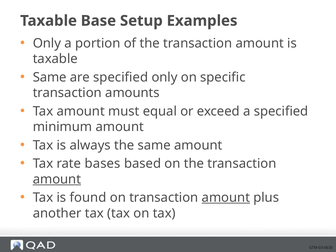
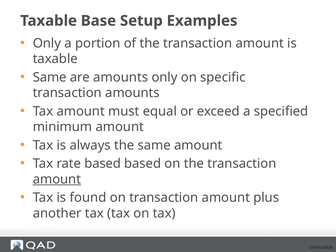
are specified: specified -> amounts (121, 77)
rate bases: bases -> based (103, 164)
amount underline: present -> none (226, 197)
